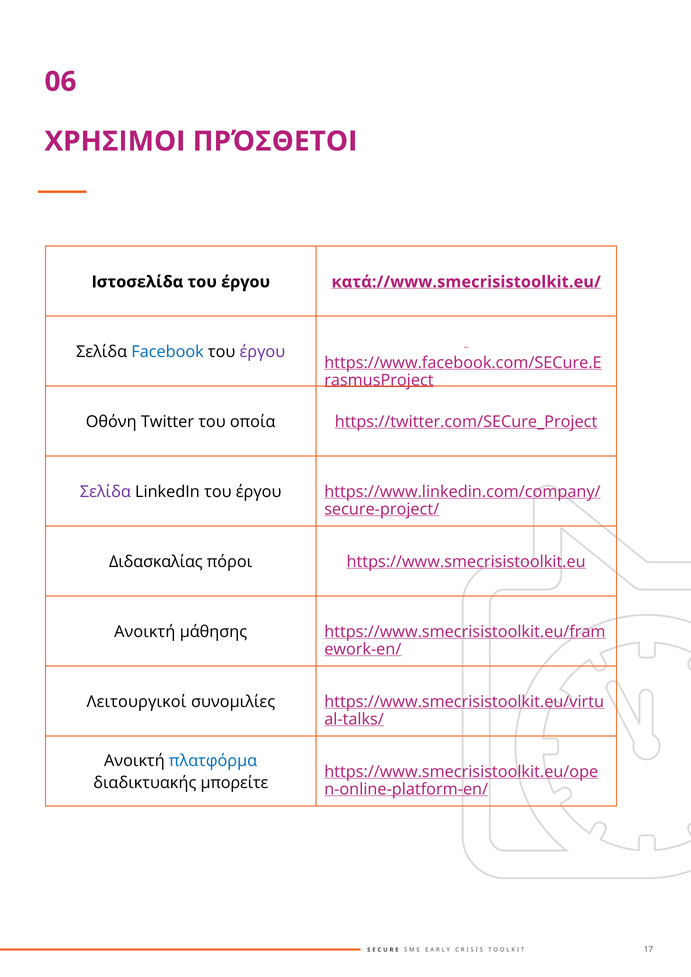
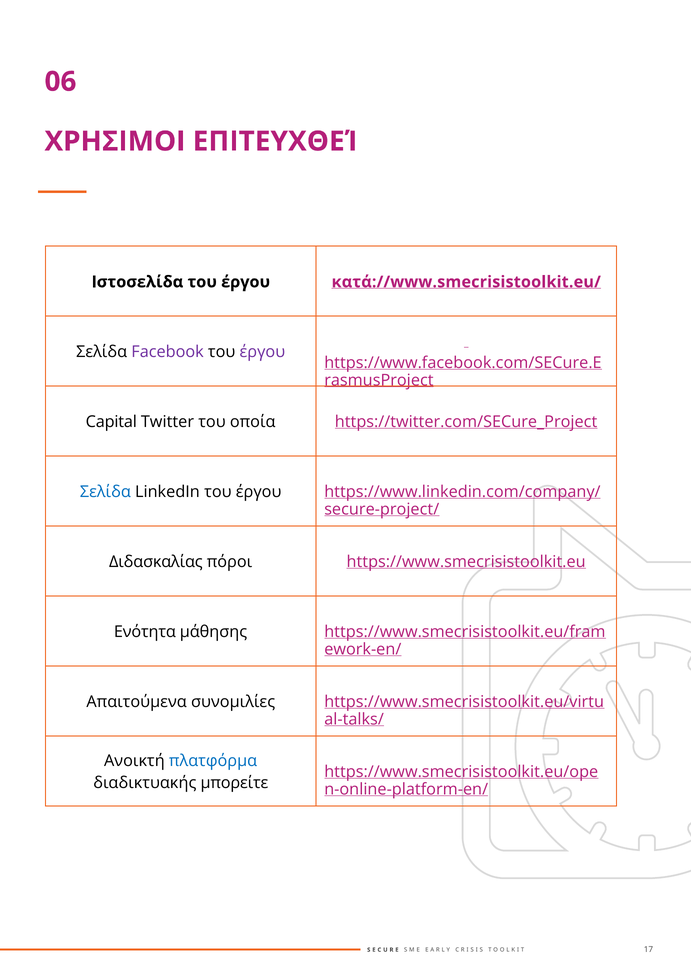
ΠΡΌΣΘΕΤΟΙ: ΠΡΌΣΘΕΤΟΙ -> ΕΠΙΤΕΥΧΘΕΊ (275, 141)
Facebook colour: blue -> purple (168, 352)
Οθόνη: Οθόνη -> Capital (111, 422)
Σελίδα colour: purple -> blue (105, 492)
Ανοικτή: Ανοικτή -> Ενότητα (145, 632)
Λειτουργικοί: Λειτουργικοί -> Απαιτούμενα (137, 702)
